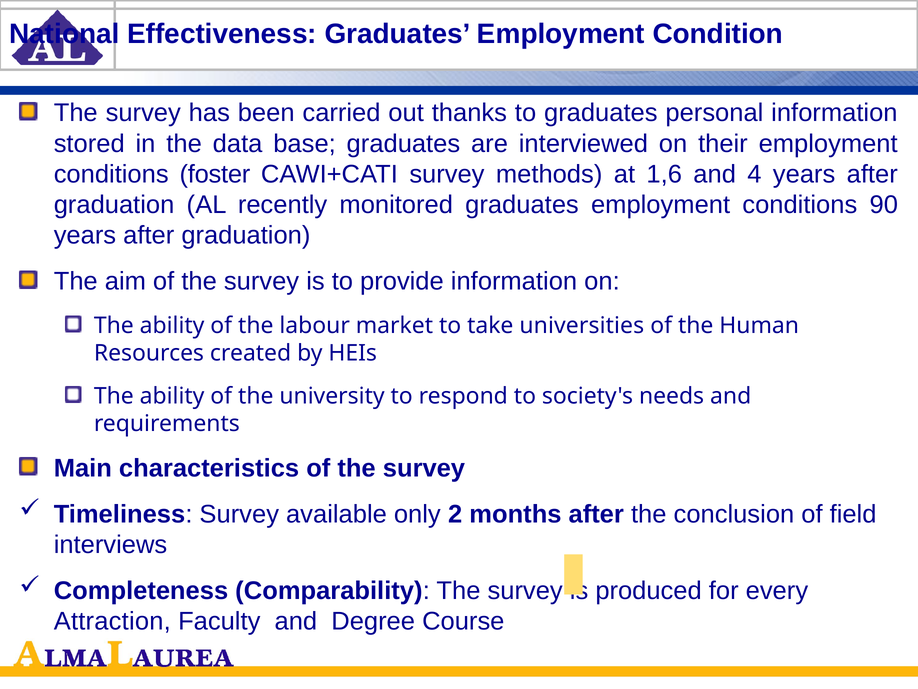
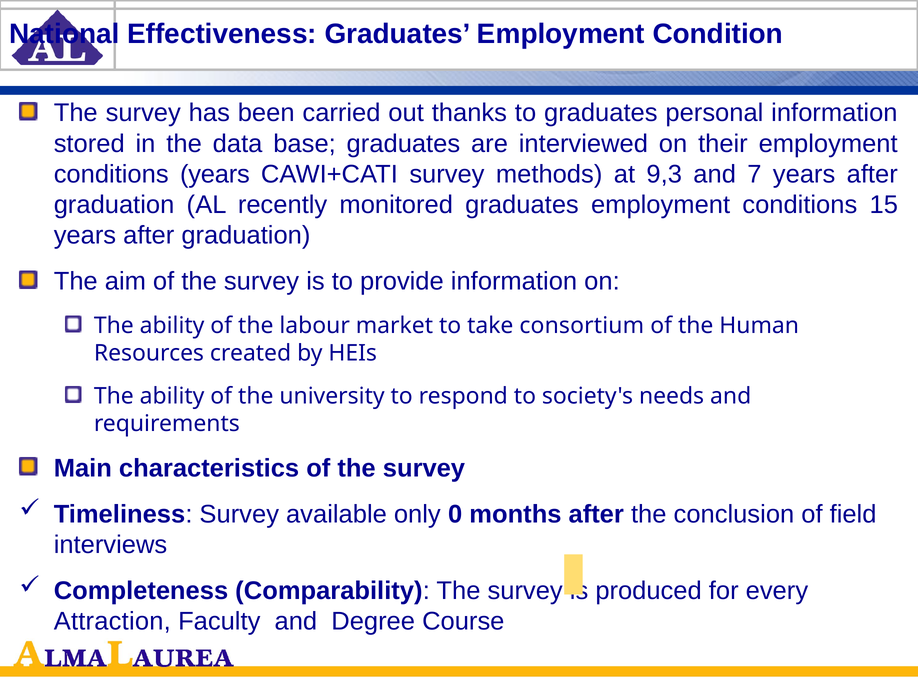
conditions foster: foster -> years (215, 174)
1,6: 1,6 -> 9,3 (664, 174)
4: 4 -> 7 (754, 174)
90: 90 -> 15 (884, 205)
universities: universities -> consortium (582, 325)
2: 2 -> 0 (455, 514)
